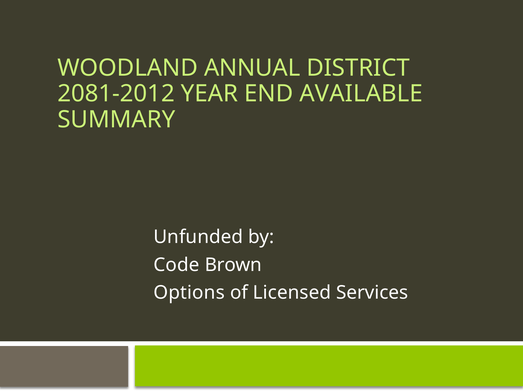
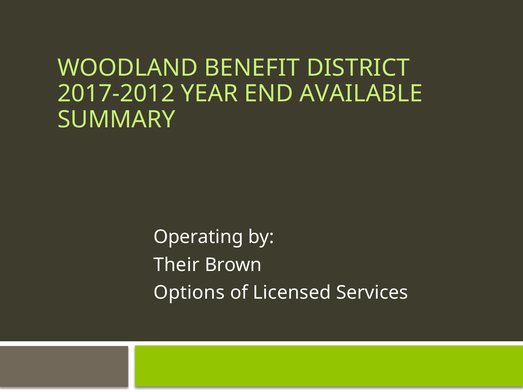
ANNUAL: ANNUAL -> BENEFIT (252, 68)
2081-2012: 2081-2012 -> 2017-2012 (116, 94)
Unfunded: Unfunded -> Operating (198, 237)
Code: Code -> Their (176, 265)
